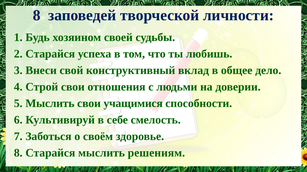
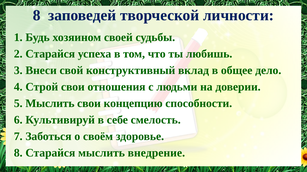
учащимися: учащимися -> концепцию (133, 104)
решениям: решениям -> внедрение (156, 153)
